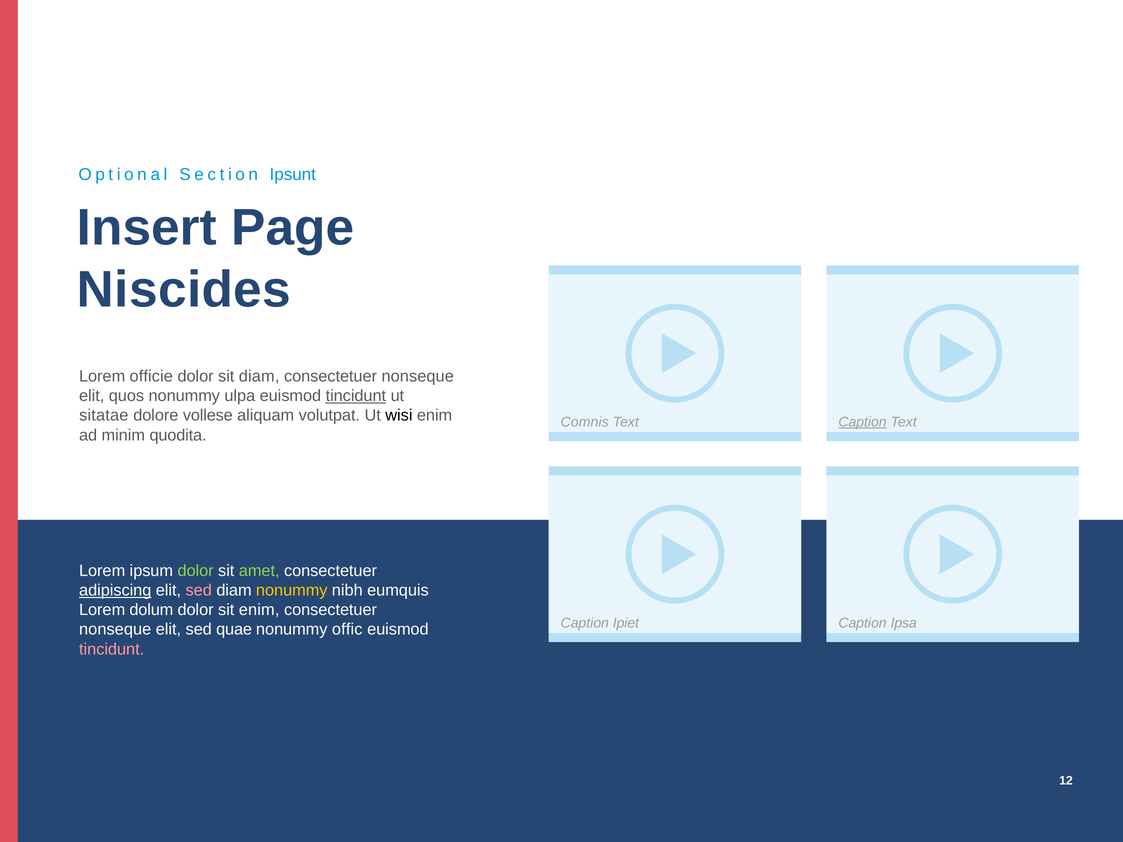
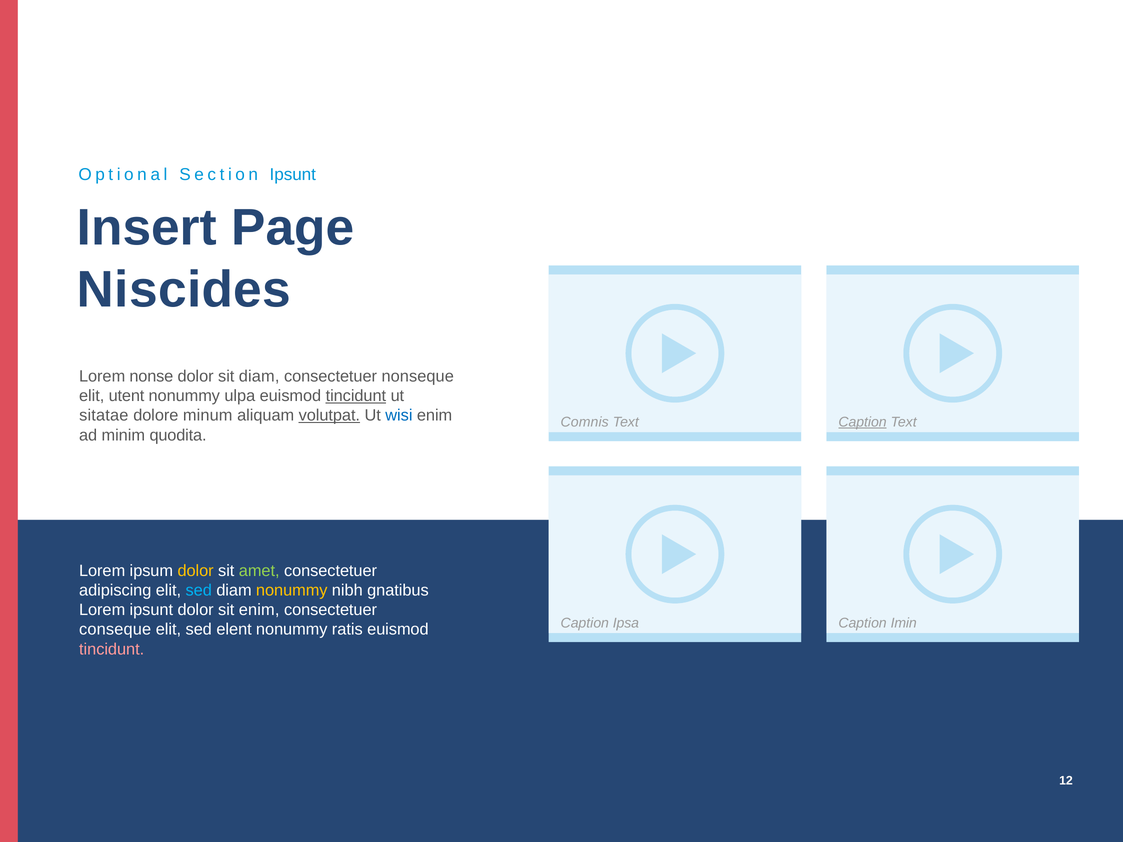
officie: officie -> nonse (151, 376)
quos: quos -> utent (127, 396)
vollese: vollese -> minum (208, 416)
volutpat underline: none -> present (329, 416)
wisi colour: black -> blue (399, 416)
dolor colour: light green -> yellow (196, 571)
adipiscing underline: present -> none (115, 590)
sed colour: pink -> light blue (199, 590)
eumquis: eumquis -> gnatibus (398, 590)
Lorem dolum: dolum -> ipsunt (151, 610)
Ipiet: Ipiet -> Ipsa (626, 623)
Ipsa: Ipsa -> Imin (904, 623)
nonseque: nonseque -> conseque (115, 630)
quae: quae -> elent (234, 630)
offic: offic -> ratis (347, 630)
